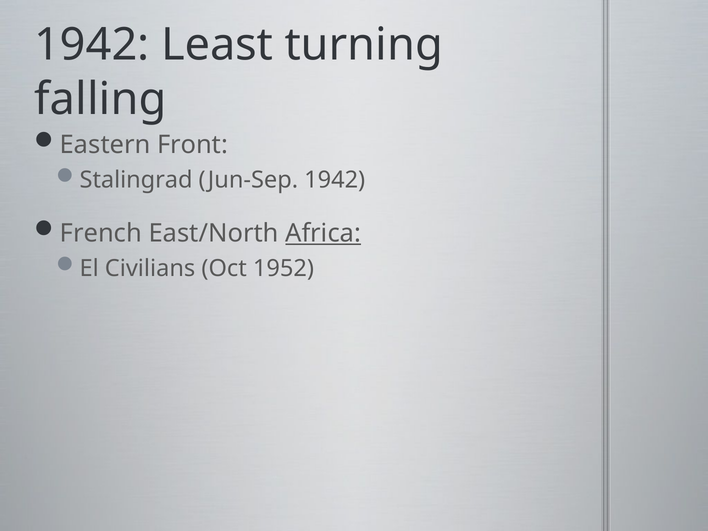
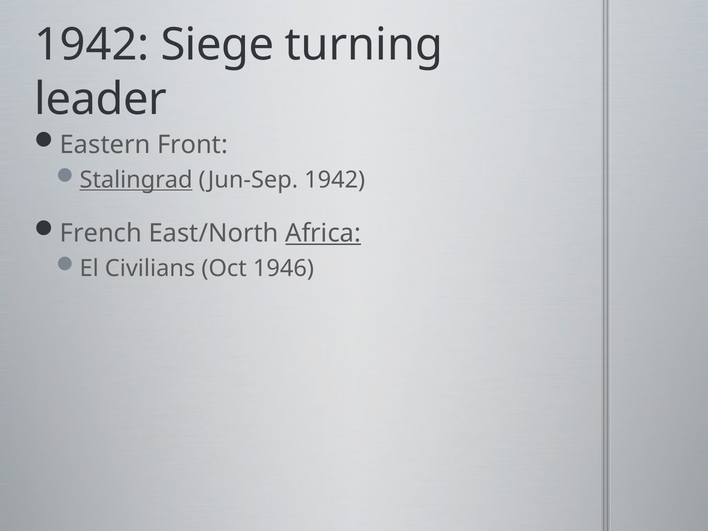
Least: Least -> Siege (217, 45)
falling: falling -> leader (101, 99)
Stalingrad underline: none -> present (136, 180)
1952: 1952 -> 1946 (283, 268)
